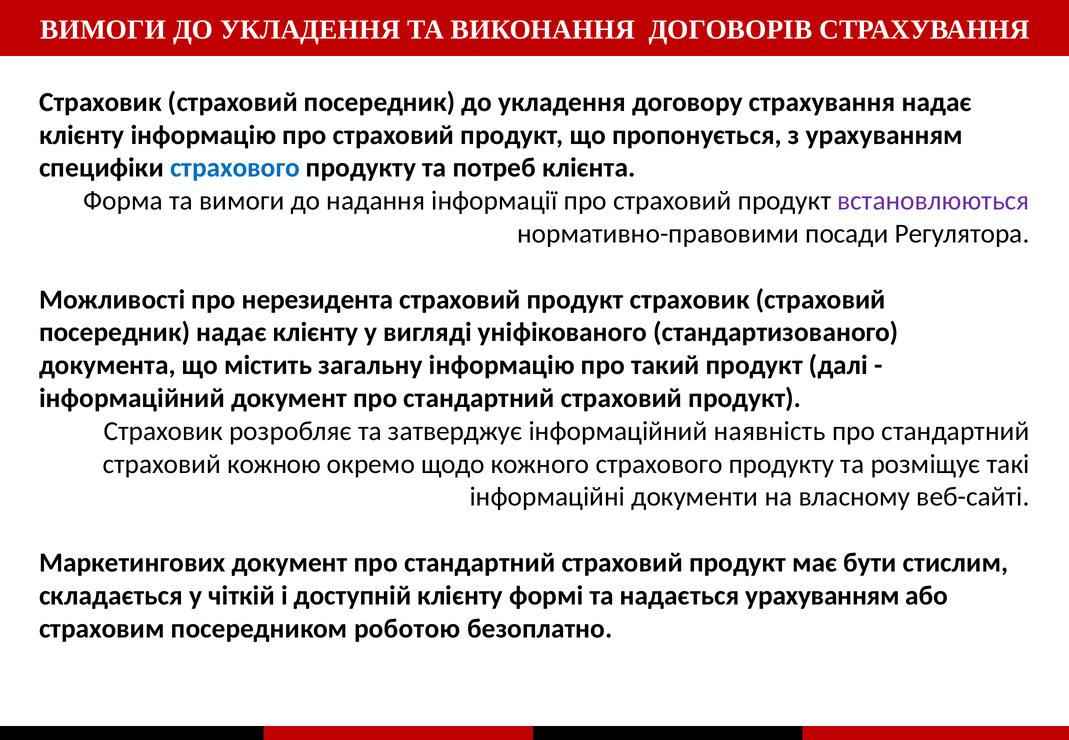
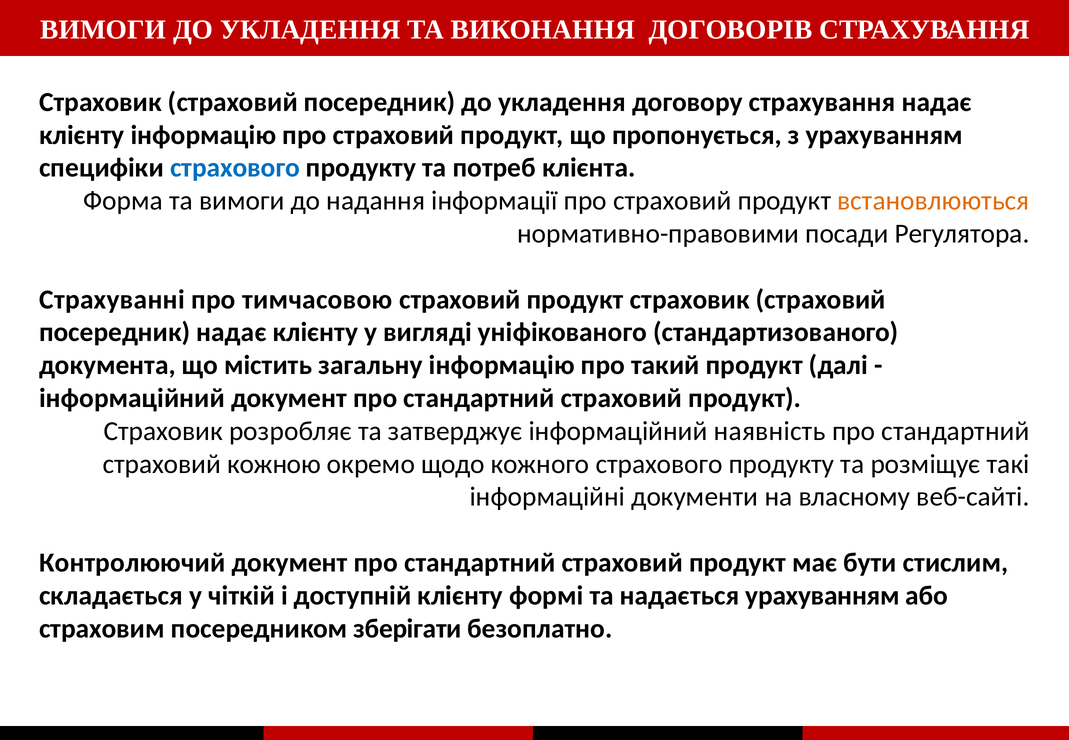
встановлюються colour: purple -> orange (933, 201)
Можливості: Можливості -> Страхуванні (112, 300)
нерезидента: нерезидента -> тимчасовою (317, 300)
Маркетингових: Маркетингових -> Контролюючий (132, 563)
роботою: роботою -> зберігати (408, 629)
